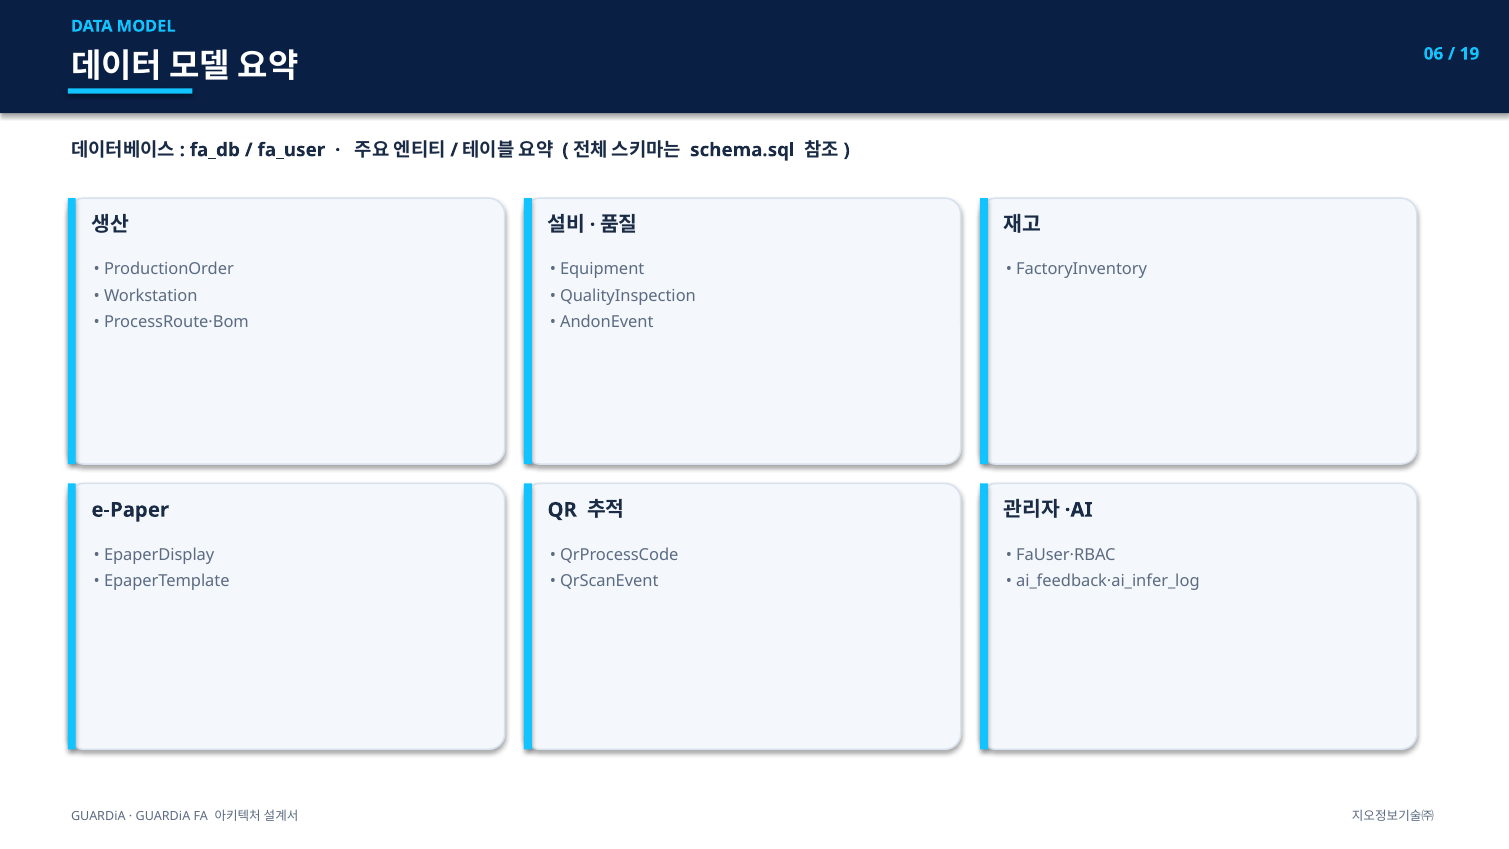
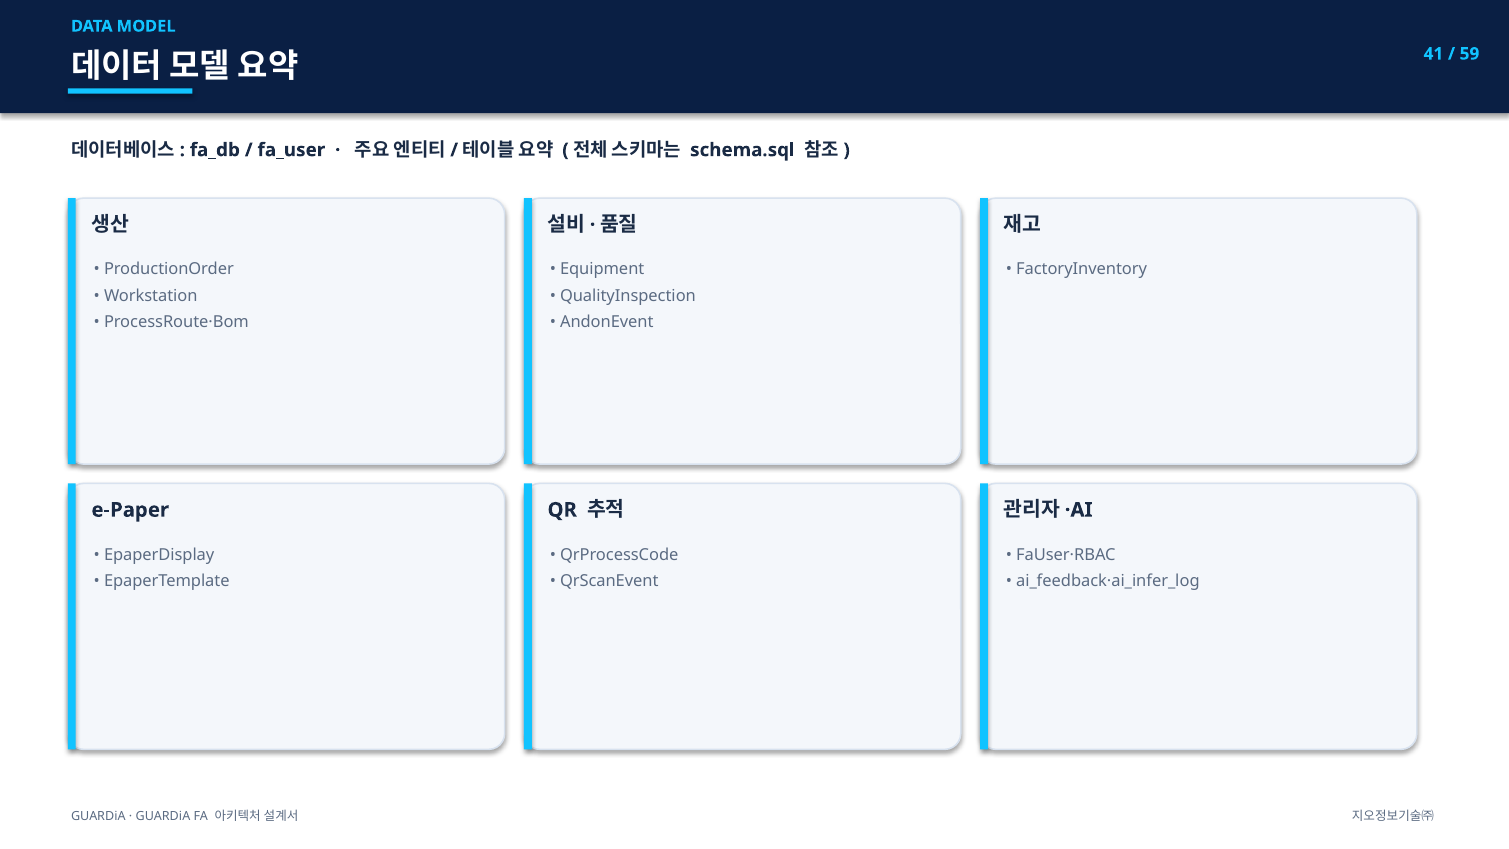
06: 06 -> 41 (1433, 54)
19: 19 -> 59 (1470, 54)
